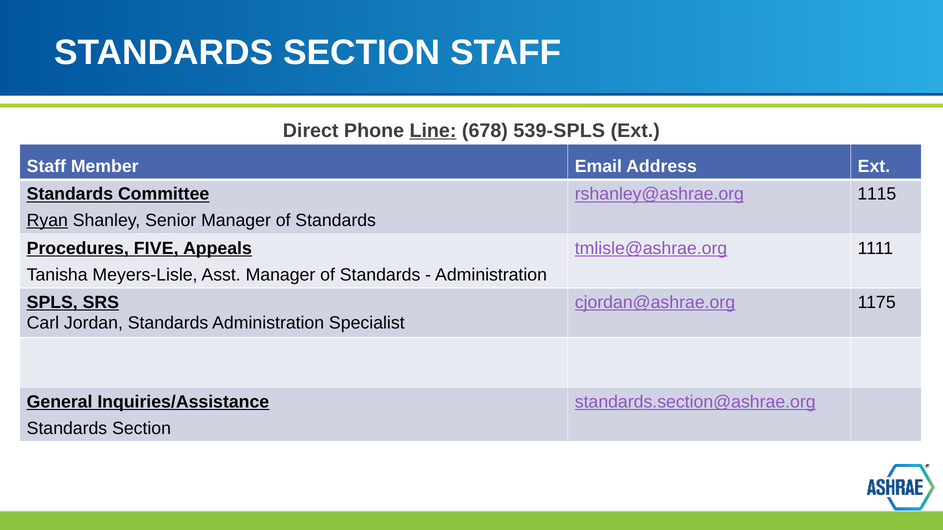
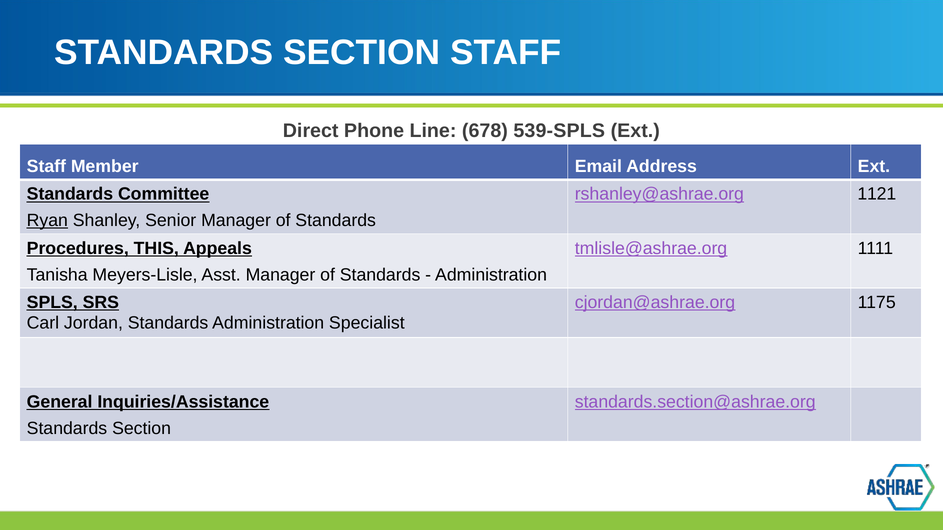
Line underline: present -> none (433, 131)
1115: 1115 -> 1121 (877, 194)
FIVE: FIVE -> THIS (156, 248)
